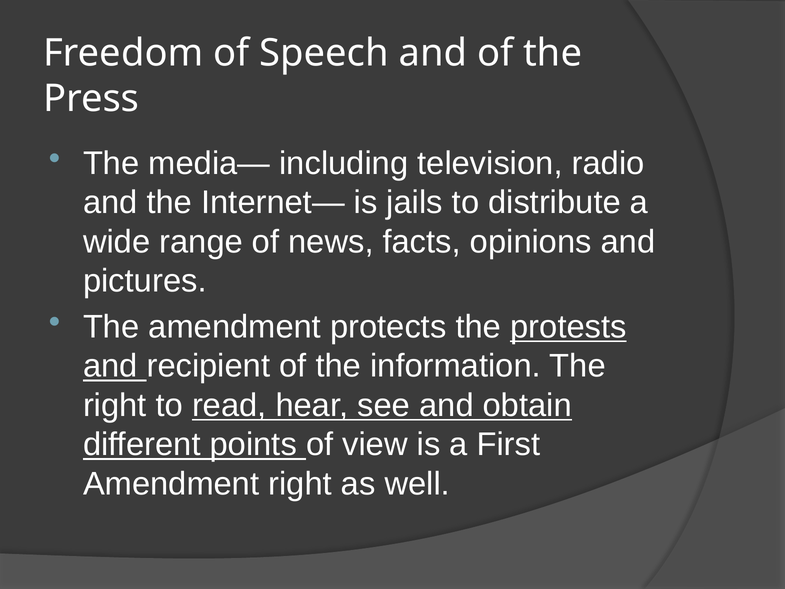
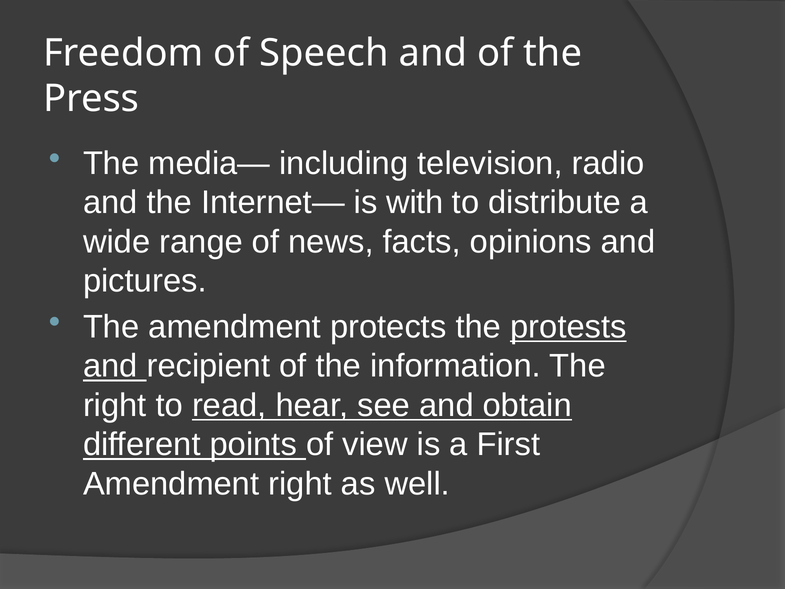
jails: jails -> with (415, 202)
